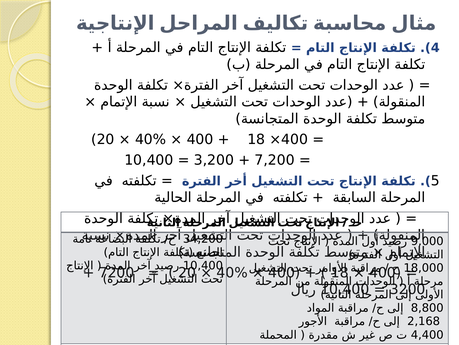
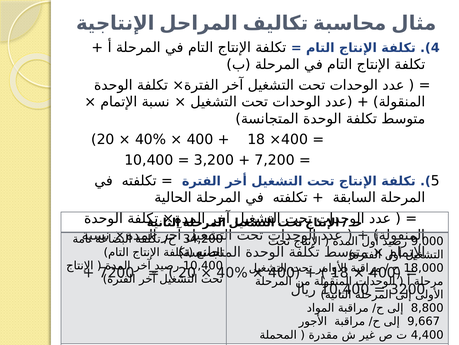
2,168: 2,168 -> 9,667 (424, 321)
